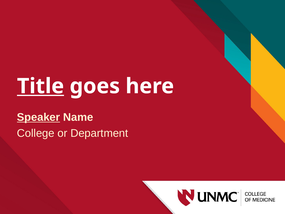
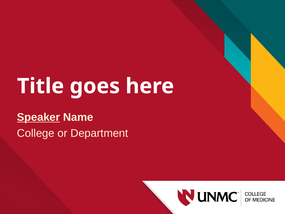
Title underline: present -> none (41, 86)
